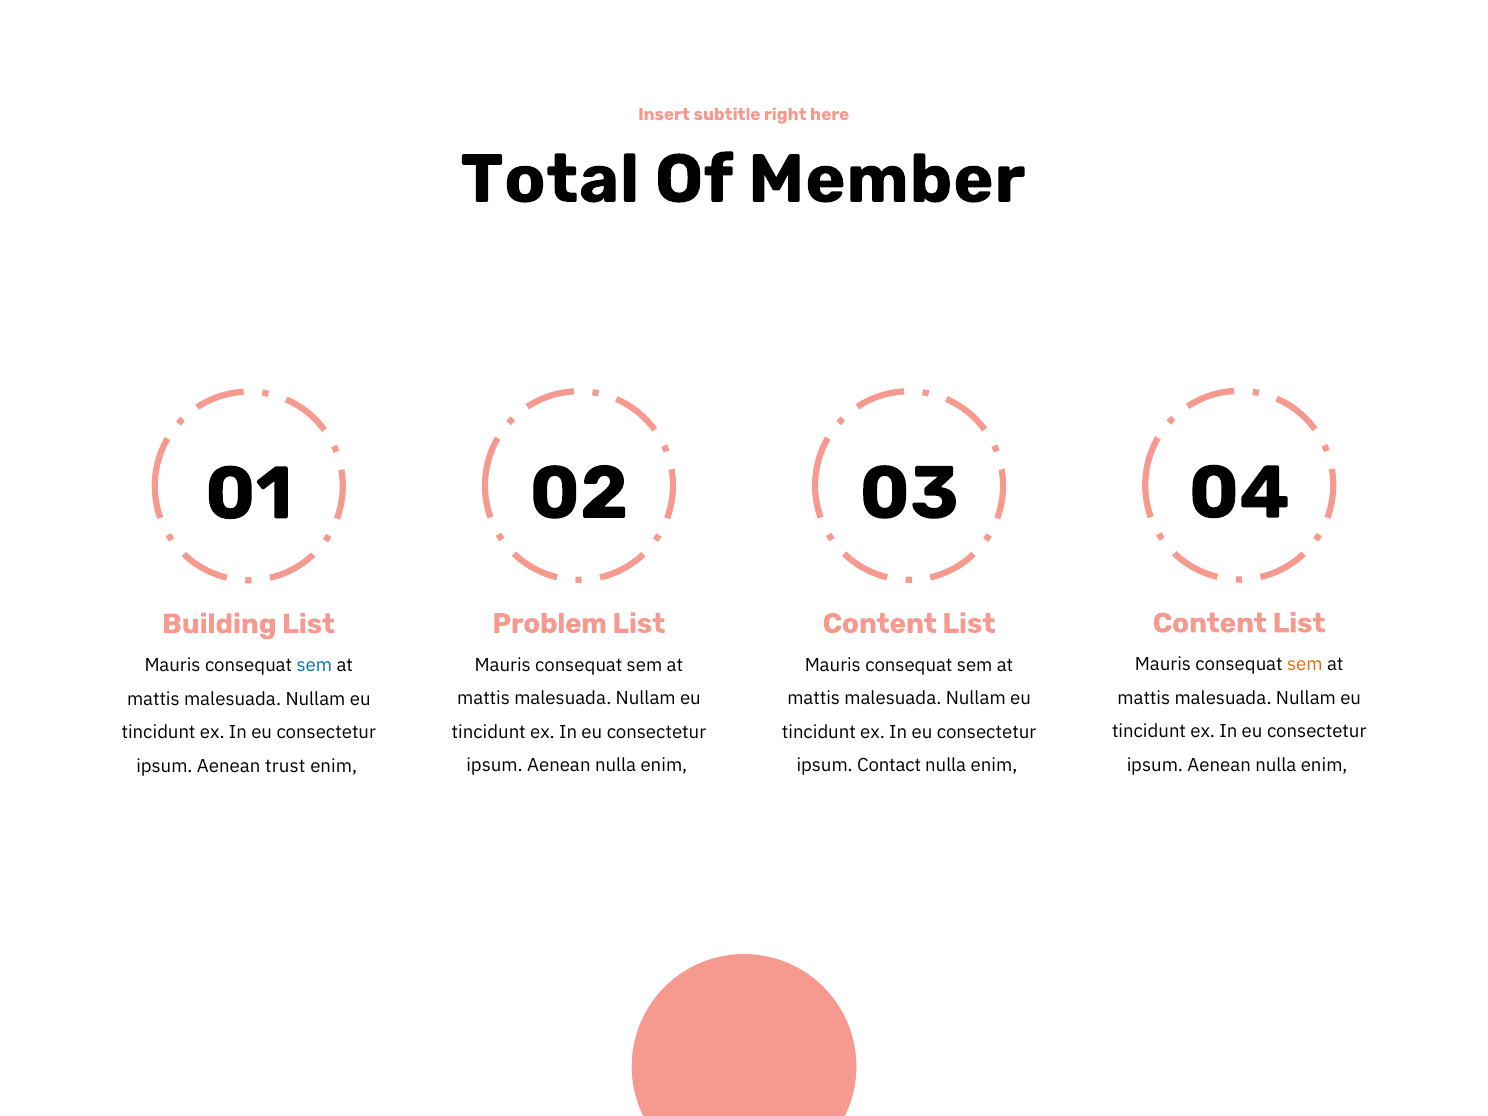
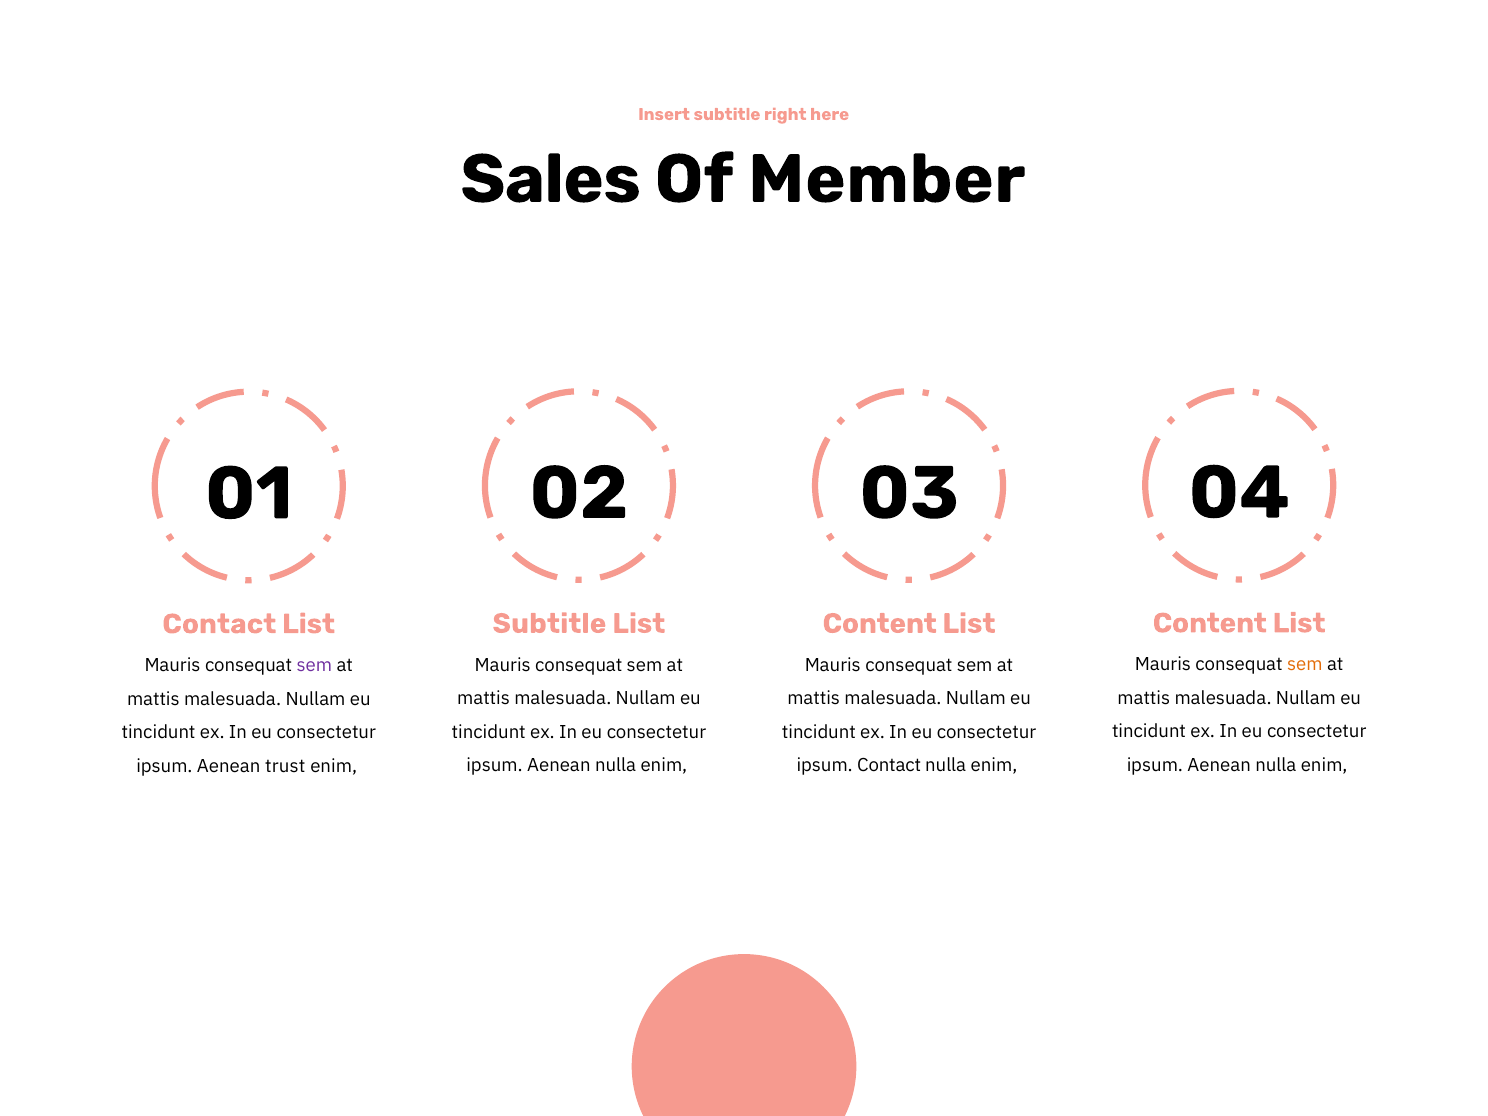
Total: Total -> Sales (551, 179)
Problem: Problem -> Subtitle (549, 624)
Building: Building -> Contact (219, 624)
sem colour: blue -> purple (314, 665)
